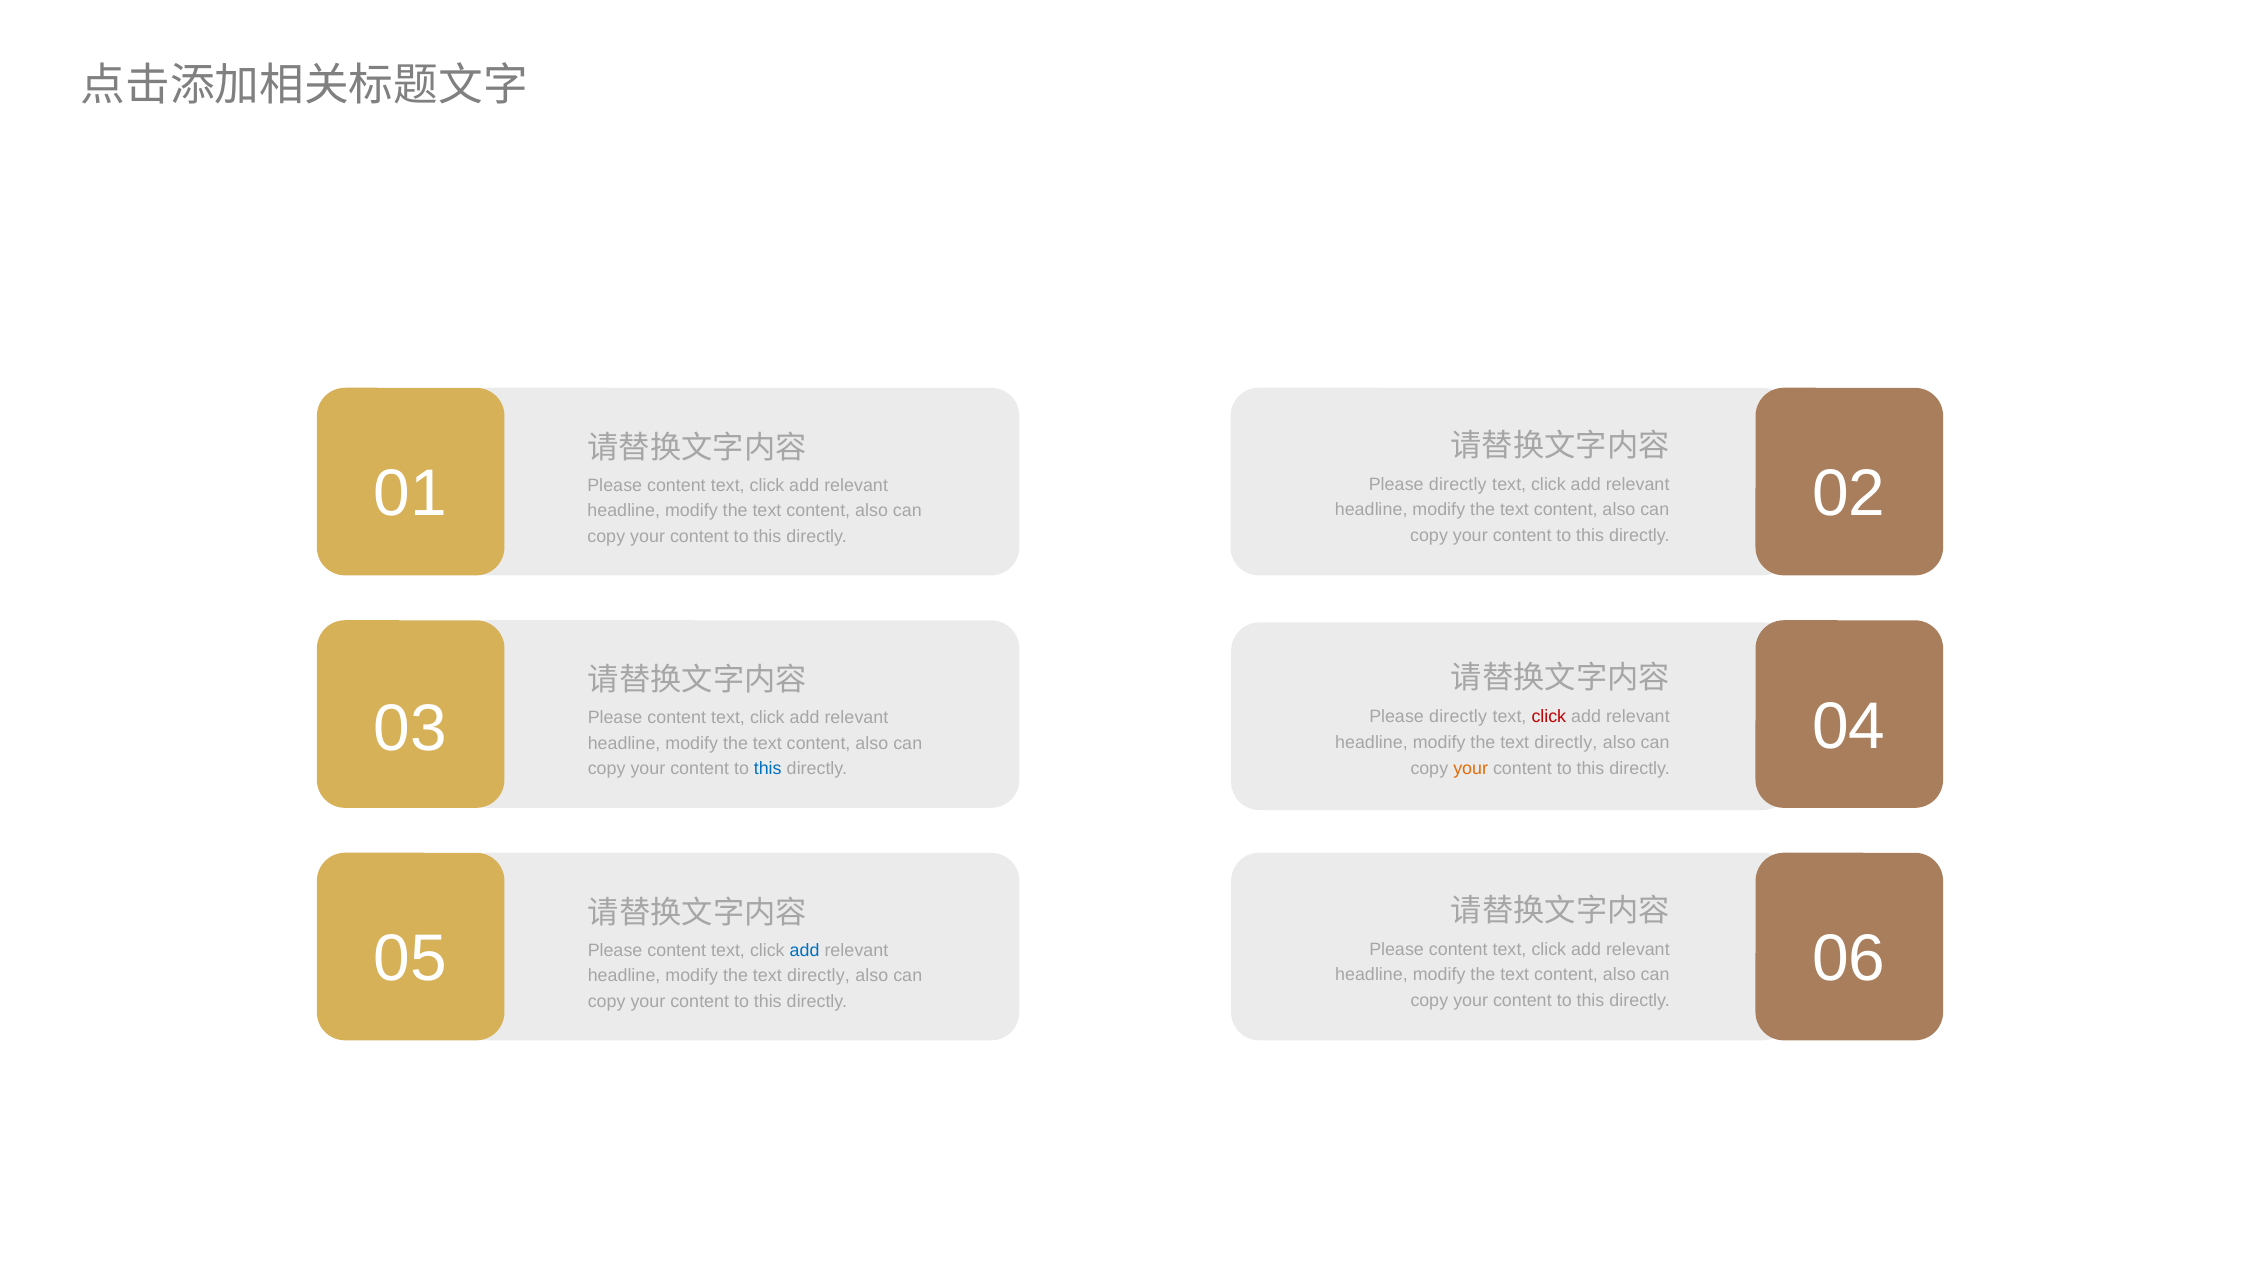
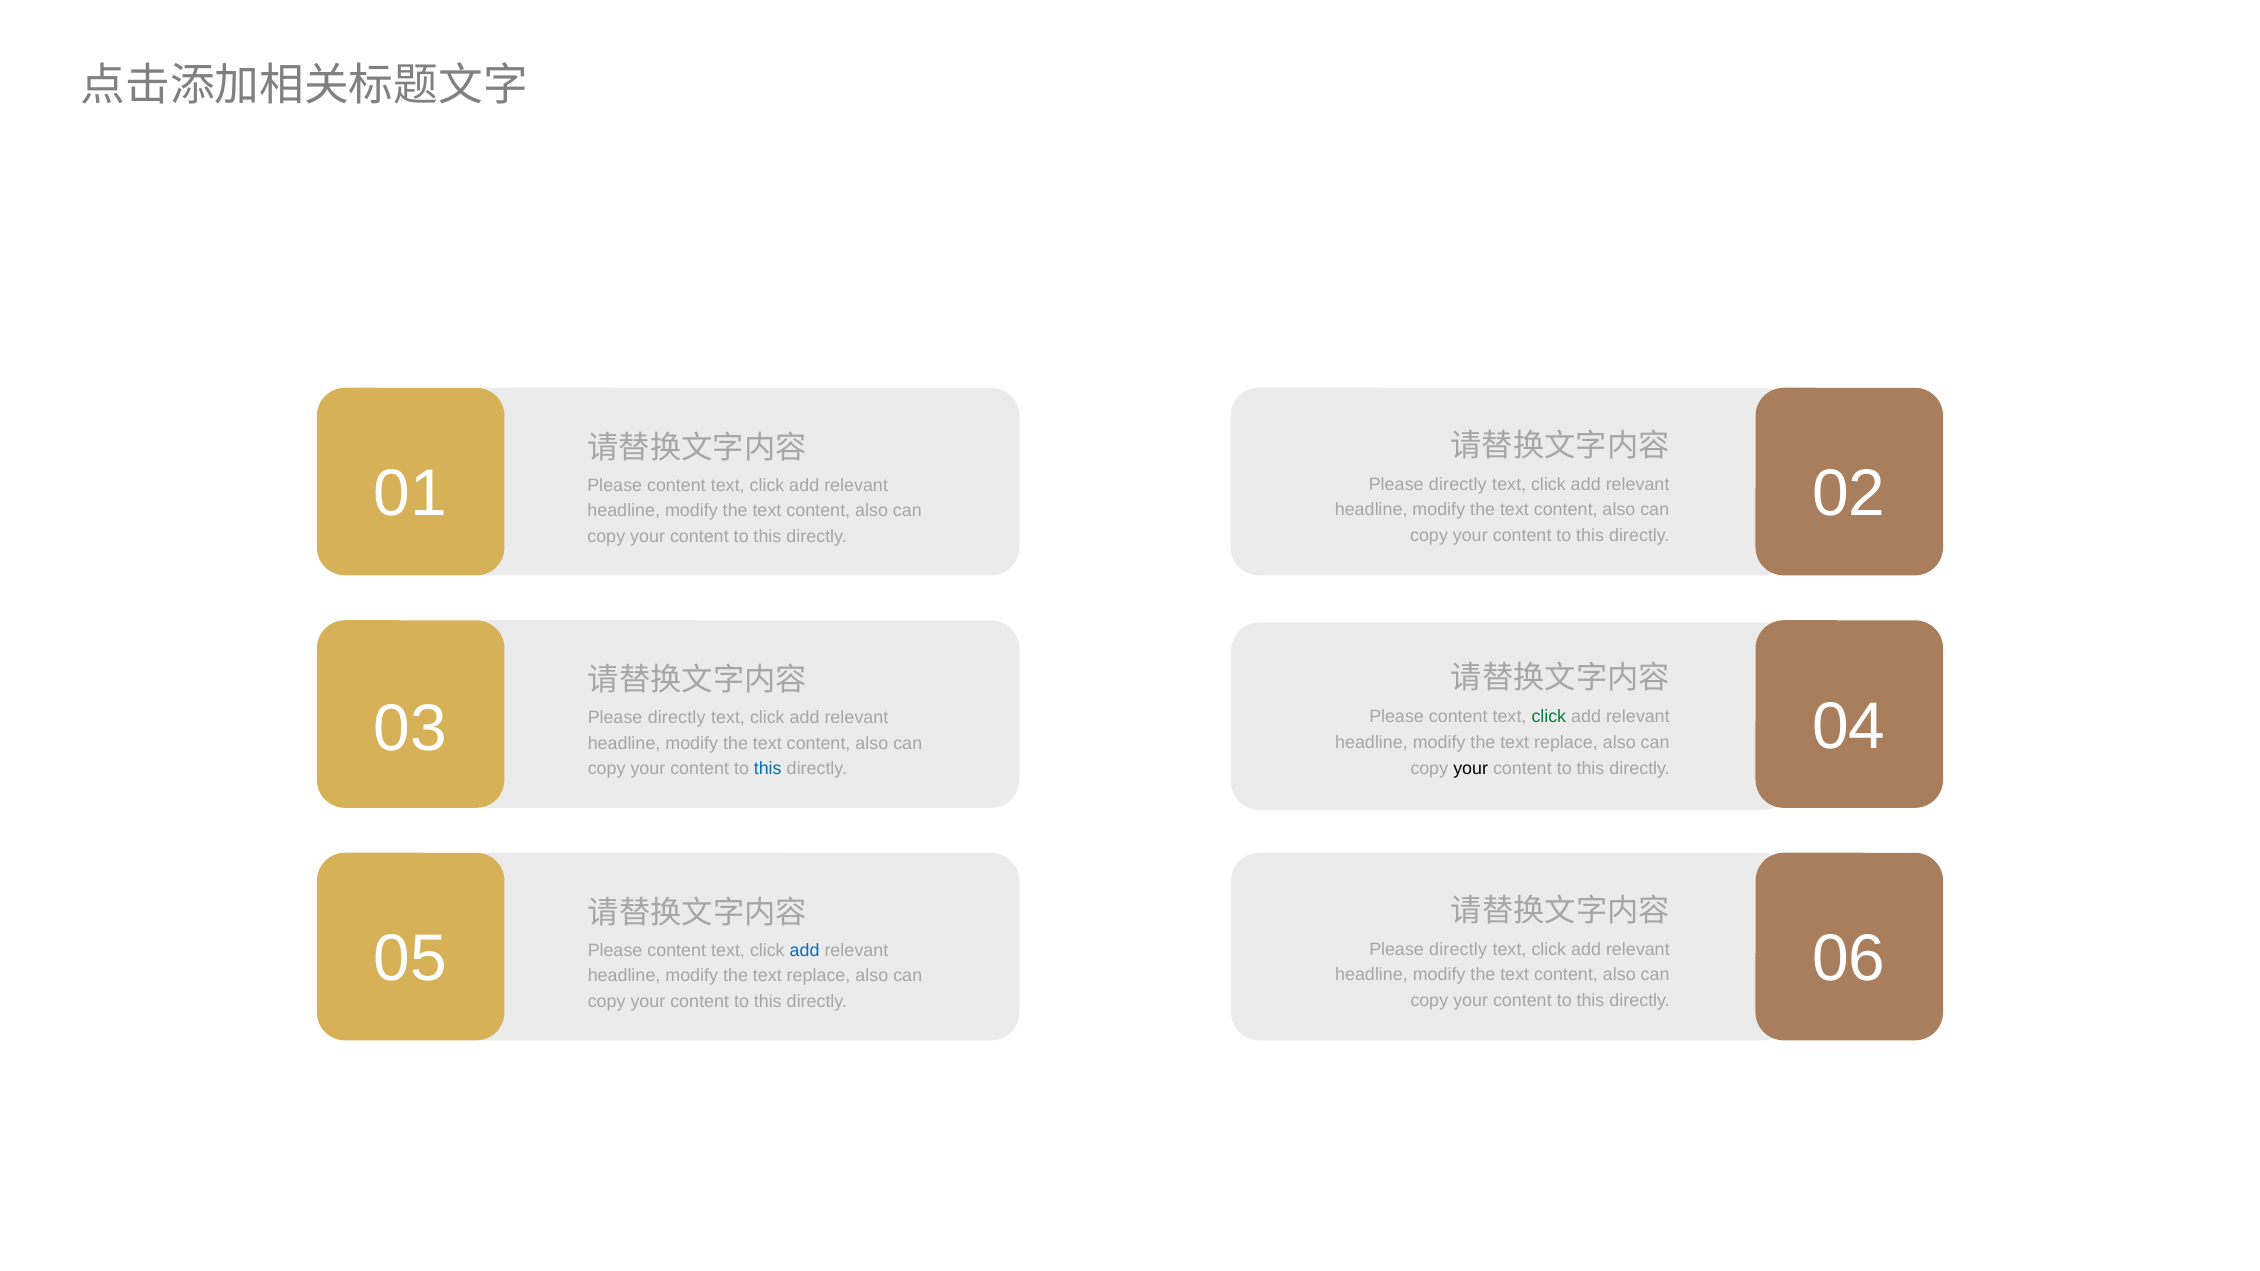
directly: directly -> content (1458, 717)
click colour: red -> green (1549, 717)
content: content -> directly (677, 718)
directly: directly -> replace (1566, 743)
your colour: orange -> black (1471, 768)
content: content -> directly (1458, 950)
directly: directly -> replace (819, 976)
